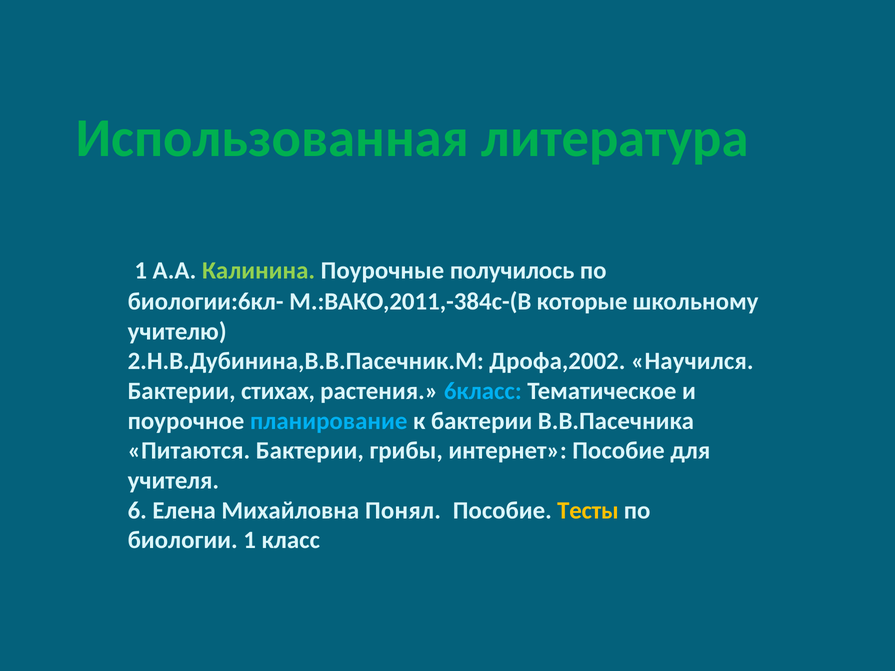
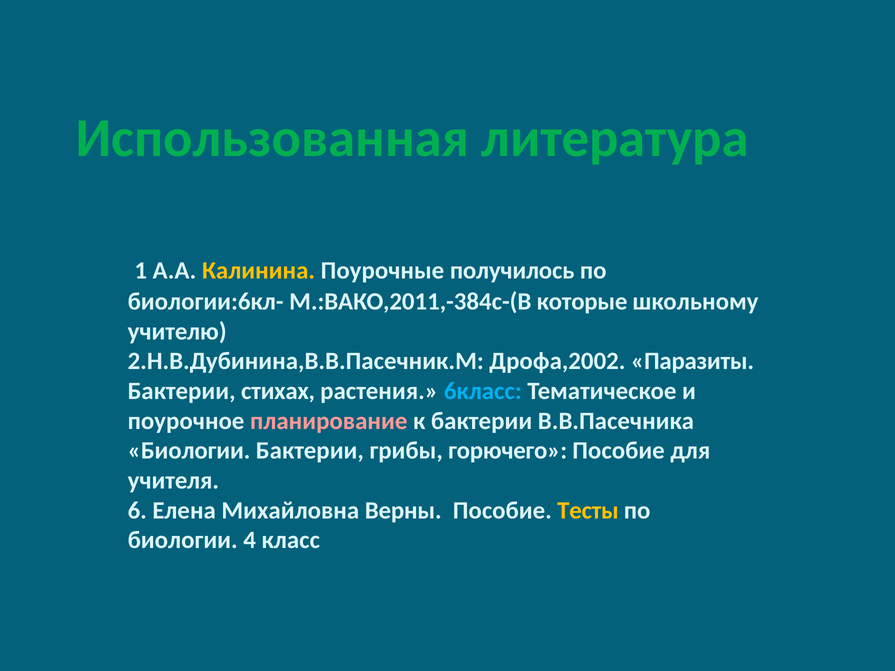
Калинина colour: light green -> yellow (259, 271)
Научился: Научился -> Паразиты (692, 361)
планирование colour: light blue -> pink (329, 421)
Питаются: Питаются -> Биологии (189, 451)
интернет: интернет -> горючего (508, 451)
Понял: Понял -> Верны (403, 511)
биологии 1: 1 -> 4 (250, 540)
